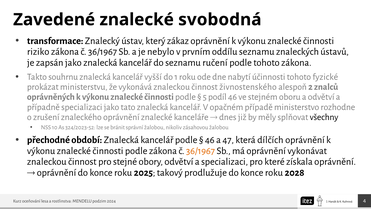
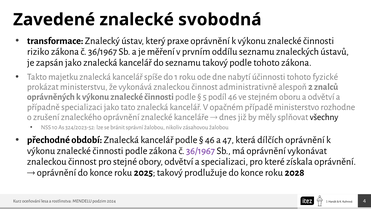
zákaz: zákaz -> praxe (178, 41)
nebylo: nebylo -> měření (161, 52)
seznamu ručení: ručení -> takový (215, 62)
souhrnu: souhrnu -> majetku (63, 77)
vyšší: vyšší -> spíše (153, 77)
živnostenského: živnostenského -> administrativně (248, 87)
36/1967 colour: orange -> purple (200, 151)
